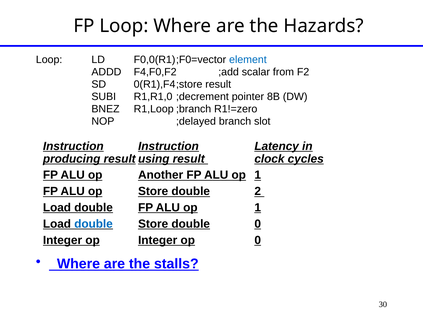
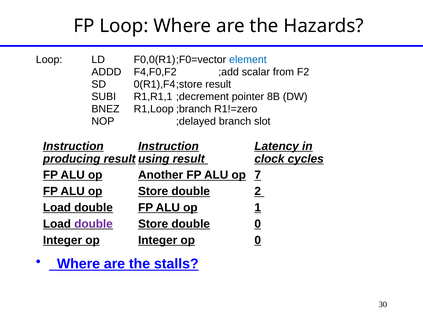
R1,R1,0: R1,R1,0 -> R1,R1,1 (153, 96)
1: 1 -> 7 (258, 175)
double colour: blue -> purple (94, 223)
